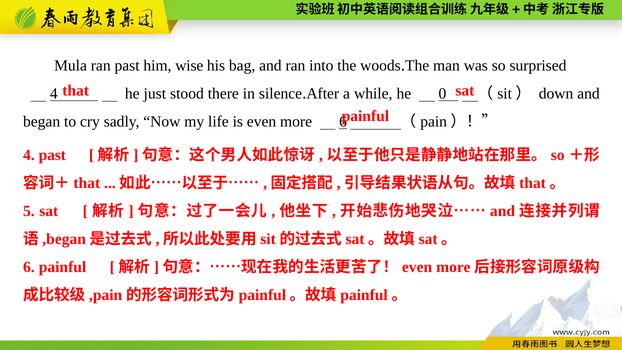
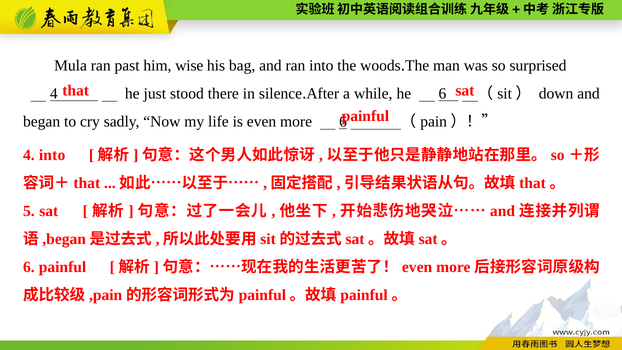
he 0: 0 -> 6 (442, 94)
4 past: past -> into (52, 155)
